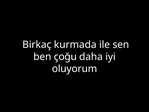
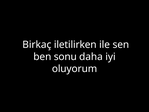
kurmada: kurmada -> iletilirken (75, 45)
çoğu: çoğu -> sonu (65, 57)
